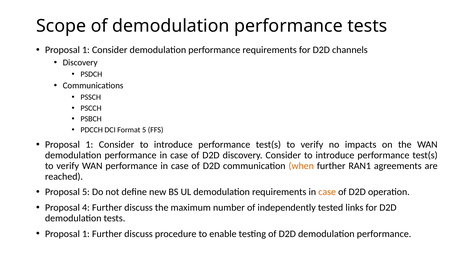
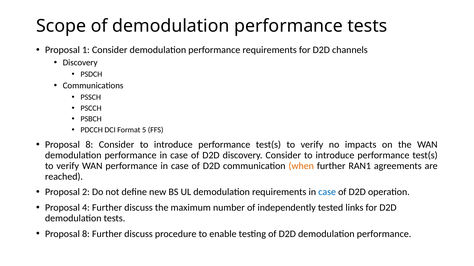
1: 1 -> 8 (89, 145)
Proposal 5: 5 -> 2 (86, 192)
case colour: orange -> blue (327, 192)
1: 1 -> 8 (86, 234)
